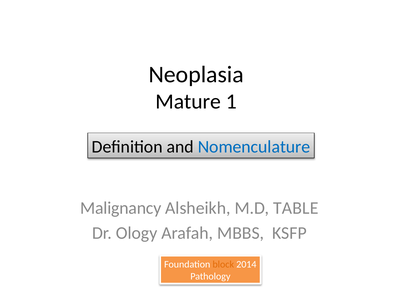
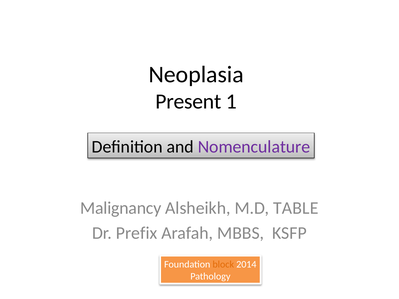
Mature: Mature -> Present (188, 102)
Nomenculature colour: blue -> purple (254, 147)
Ology: Ology -> Prefix (137, 233)
